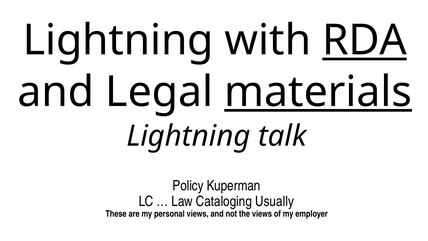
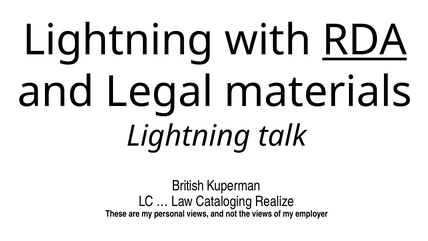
materials underline: present -> none (318, 92)
Policy: Policy -> British (188, 186)
Usually: Usually -> Realize (275, 201)
